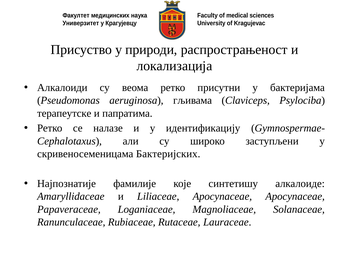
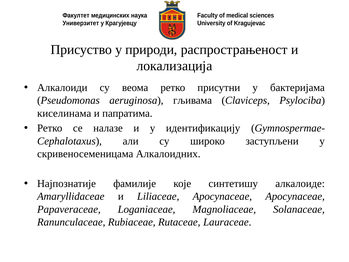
терапеутске: терапеутске -> киселинама (64, 113)
Бактеријских: Бактеријских -> Алкалоидних (168, 154)
